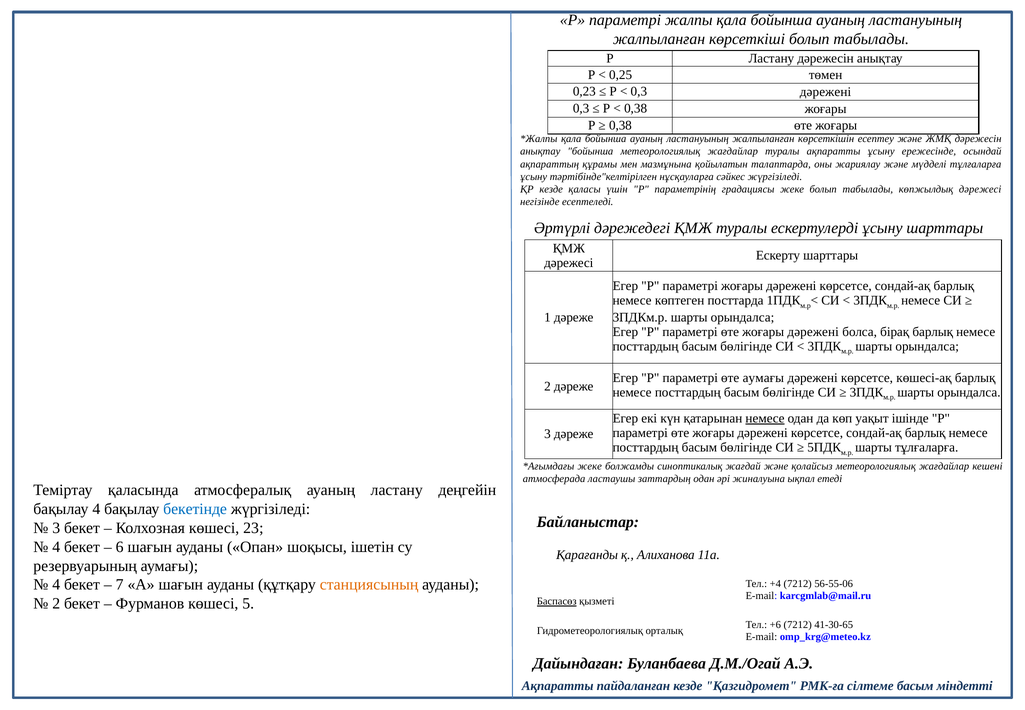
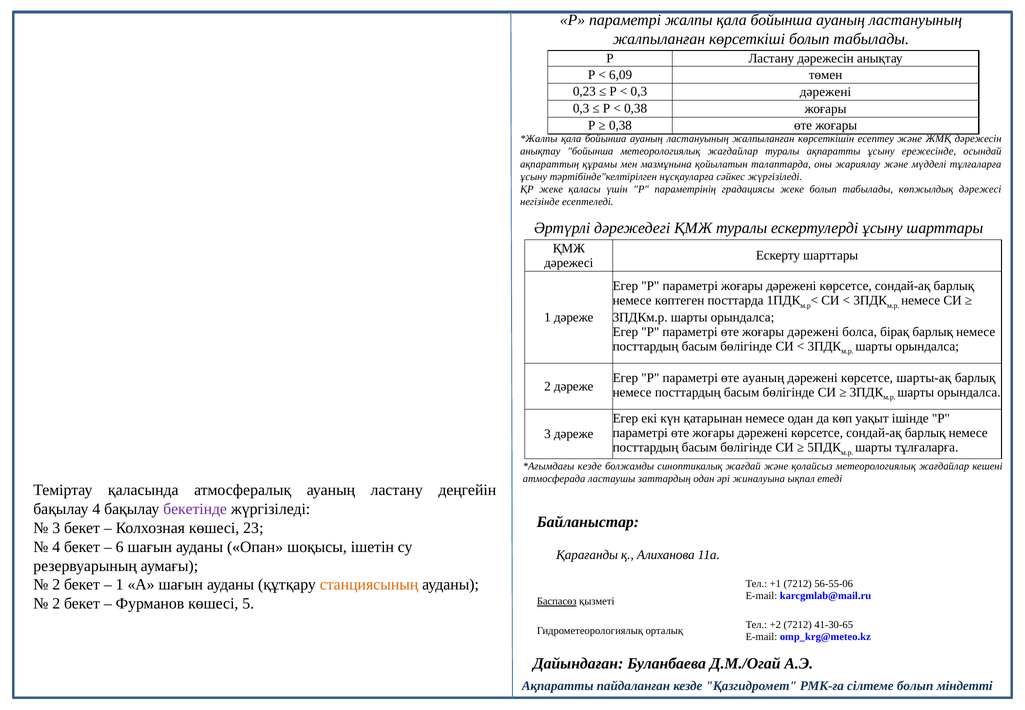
0,25: 0,25 -> 6,09 (621, 75)
ҚР кезде: кезде -> жеке (551, 189)
өте аумағы: аумағы -> ауаның (763, 378)
көшесі-ақ: көшесі-ақ -> шарты-ақ (924, 378)
немесе underline: present -> none (765, 418)
жеке: жеке -> кезде (590, 466)
бекетінде colour: blue -> purple (195, 509)
4: 4 -> 2 (56, 584)
7: 7 -> 1 (120, 584)
+4: +4 -> +1 (775, 584)
+6: +6 -> +2 (775, 625)
сілтеме басым: басым -> болып (915, 685)
